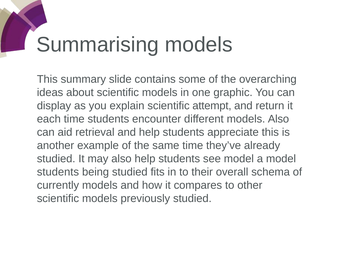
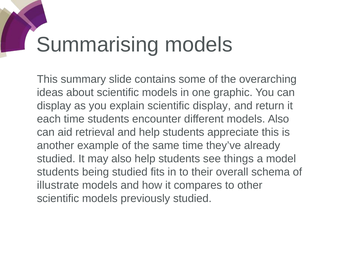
scientific attempt: attempt -> display (212, 106)
see model: model -> things (239, 159)
currently: currently -> illustrate (58, 185)
